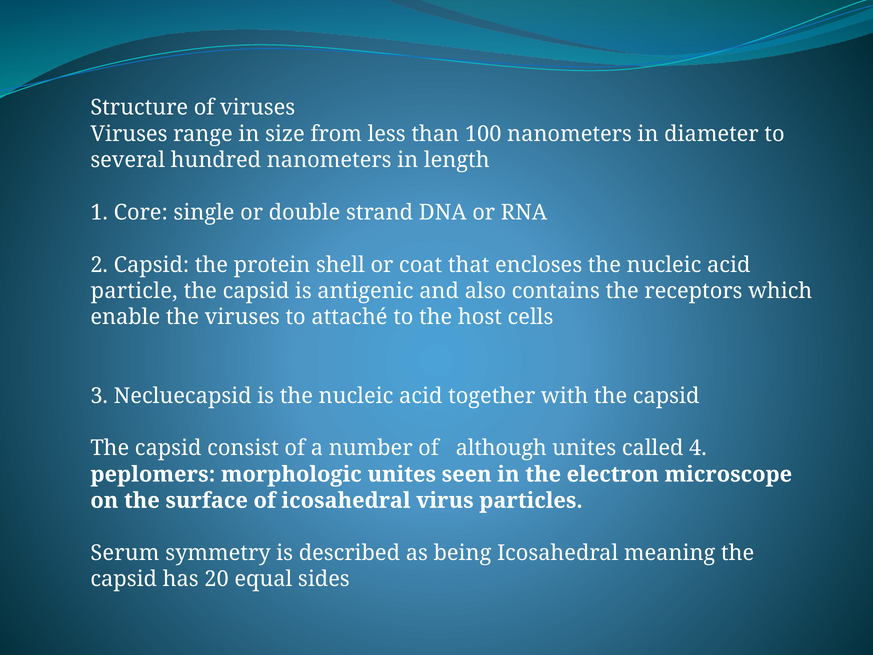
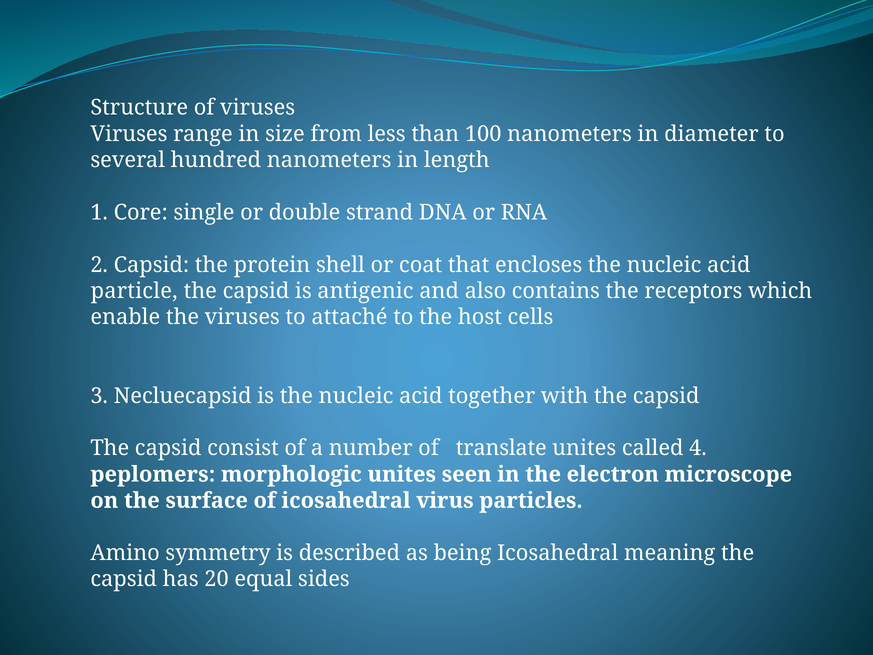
although: although -> translate (501, 448)
Serum: Serum -> Amino (125, 553)
